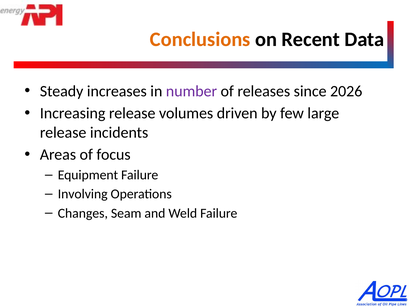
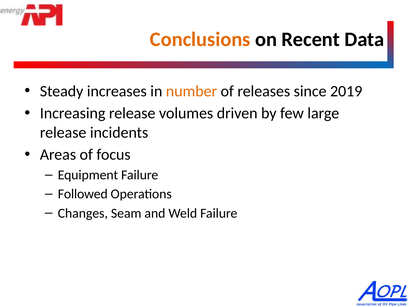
number colour: purple -> orange (191, 91)
2026: 2026 -> 2019 (346, 91)
Involving: Involving -> Followed (83, 194)
